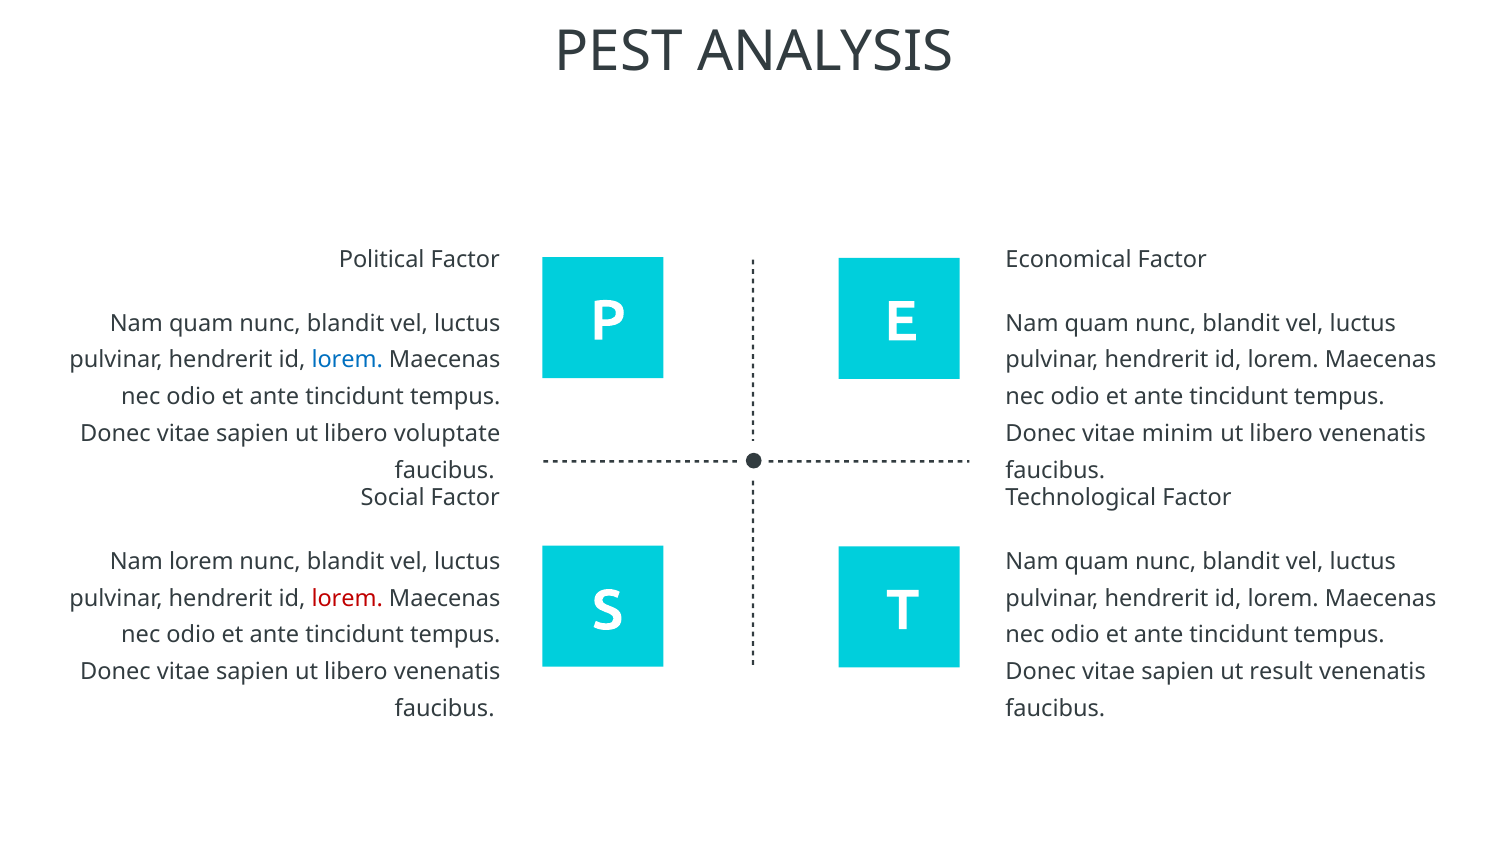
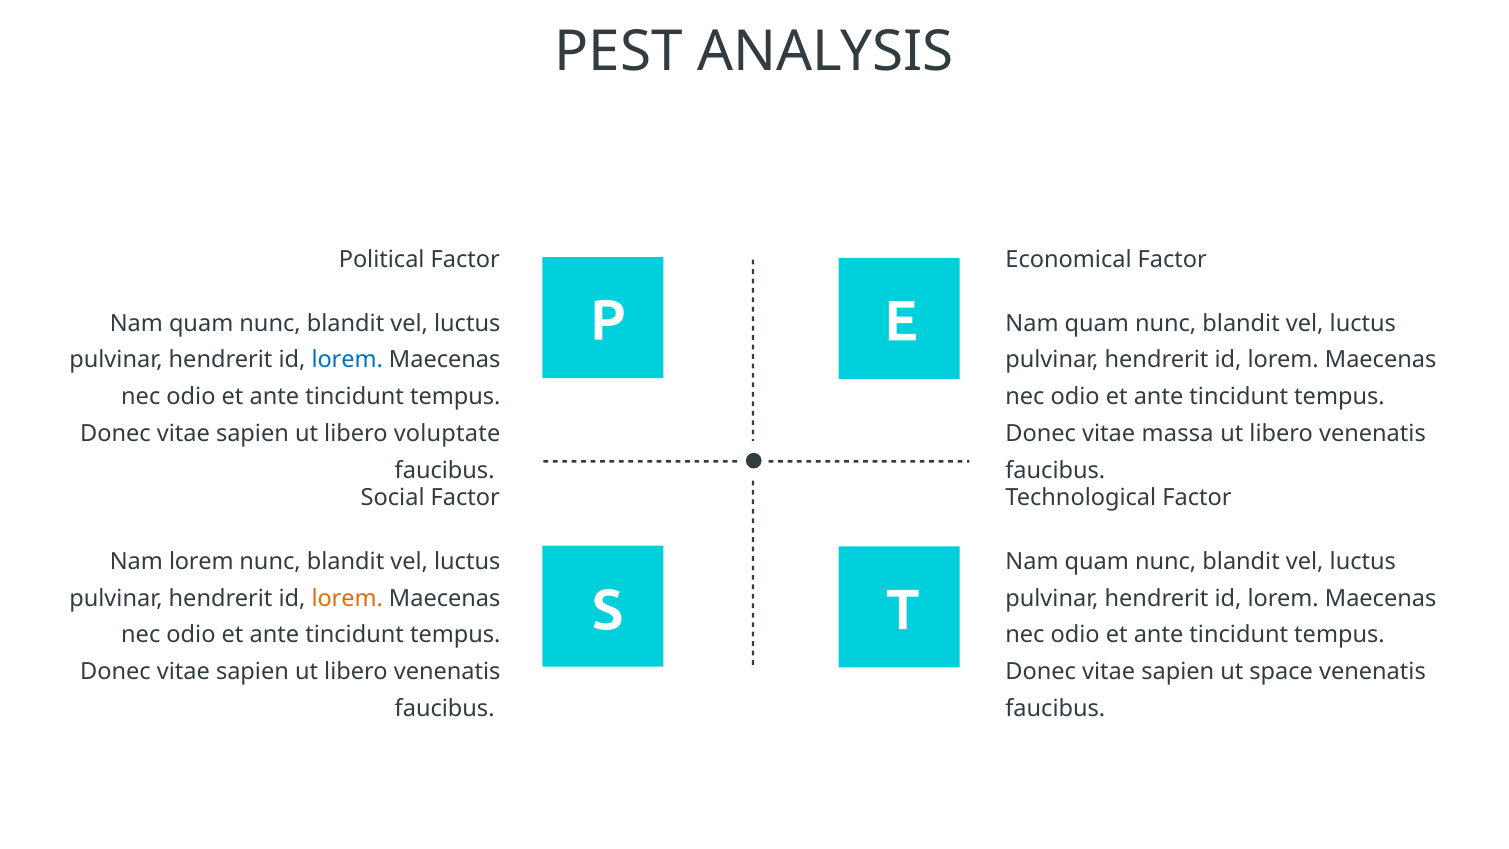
minim: minim -> massa (1178, 434)
lorem colour: red -> orange (347, 598)
result: result -> space (1281, 672)
